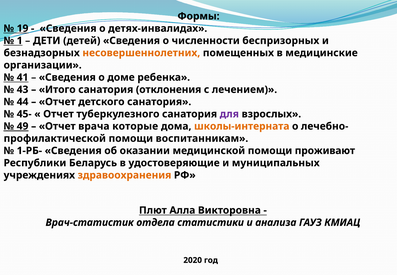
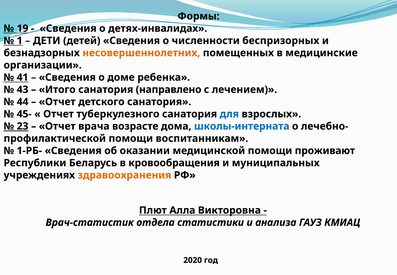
отклонения: отклонения -> направлено (169, 90)
для colour: purple -> blue (229, 114)
49: 49 -> 23 (23, 126)
которые: которые -> возрасте (135, 126)
школы-интерната colour: orange -> blue (242, 126)
удостоверяющие: удостоверяющие -> кровообращения (174, 163)
